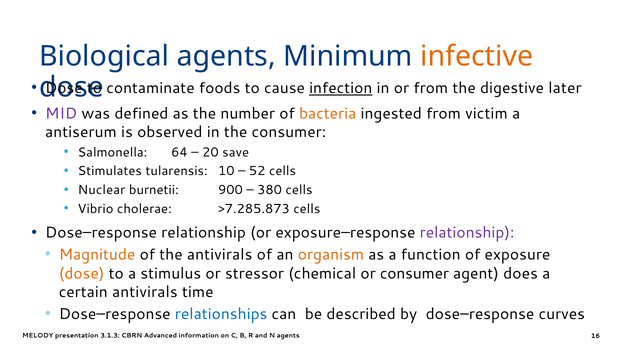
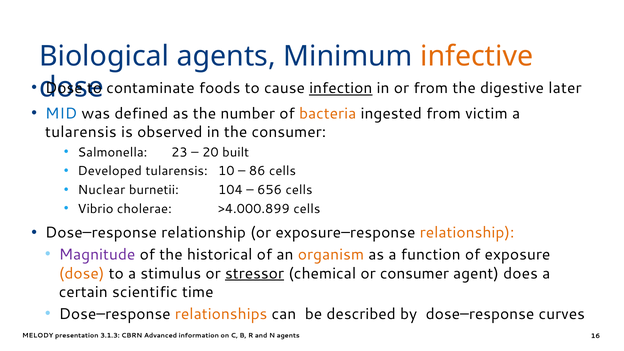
MID colour: purple -> blue (61, 113)
antiserum: antiserum -> tularensis (81, 132)
64: 64 -> 23 (179, 152)
save: save -> built (236, 152)
Stimulates: Stimulates -> Developed (110, 171)
52: 52 -> 86 (257, 171)
900: 900 -> 104 (230, 190)
380: 380 -> 656 (270, 190)
>7.285.873: >7.285.873 -> >4.000.899 (254, 209)
relationship colour: purple -> orange (467, 233)
Magnitude colour: orange -> purple (97, 255)
the antivirals: antivirals -> historical (220, 255)
stressor underline: none -> present (255, 273)
certain antivirals: antivirals -> scientific (145, 292)
relationships colour: blue -> orange (221, 314)
